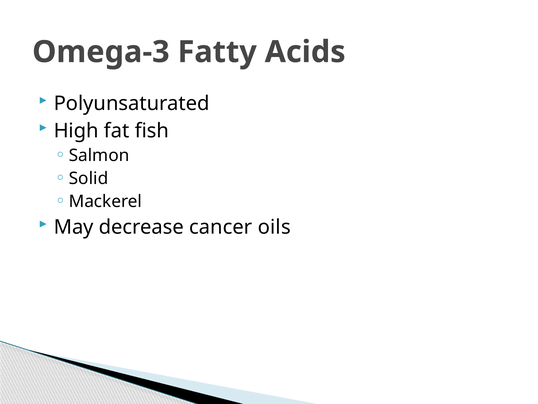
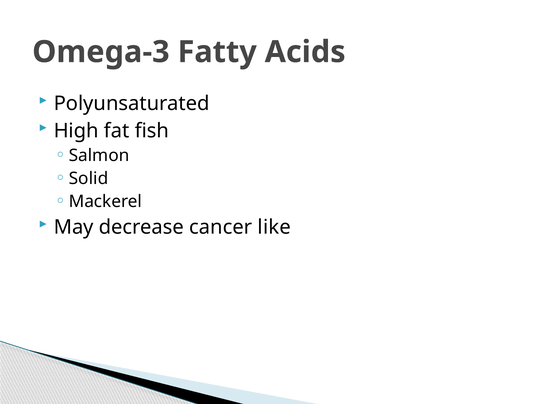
oils: oils -> like (274, 227)
